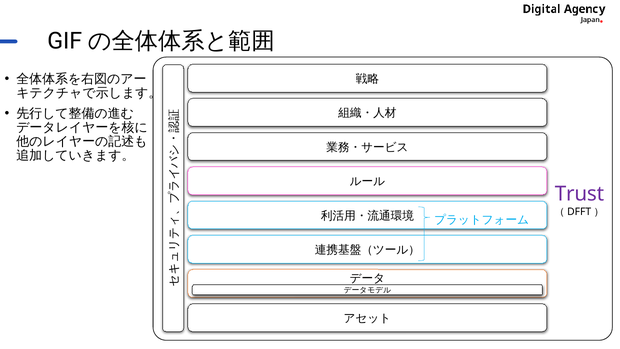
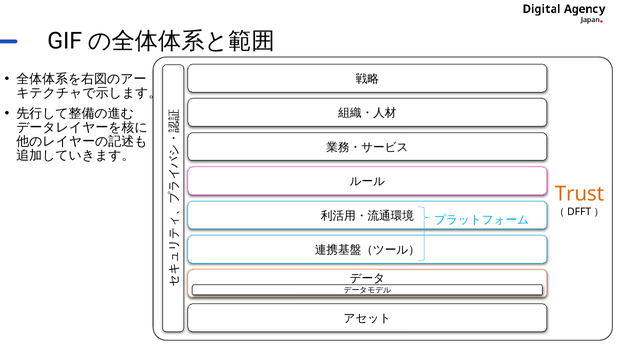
Trust colour: purple -> orange (579, 194)
